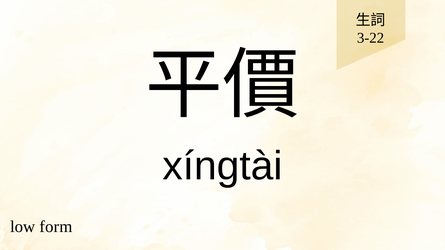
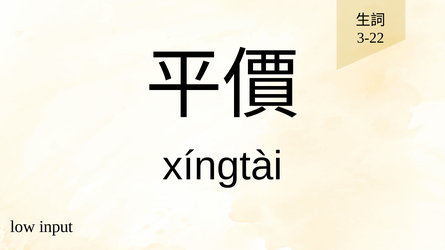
form: form -> input (56, 227)
